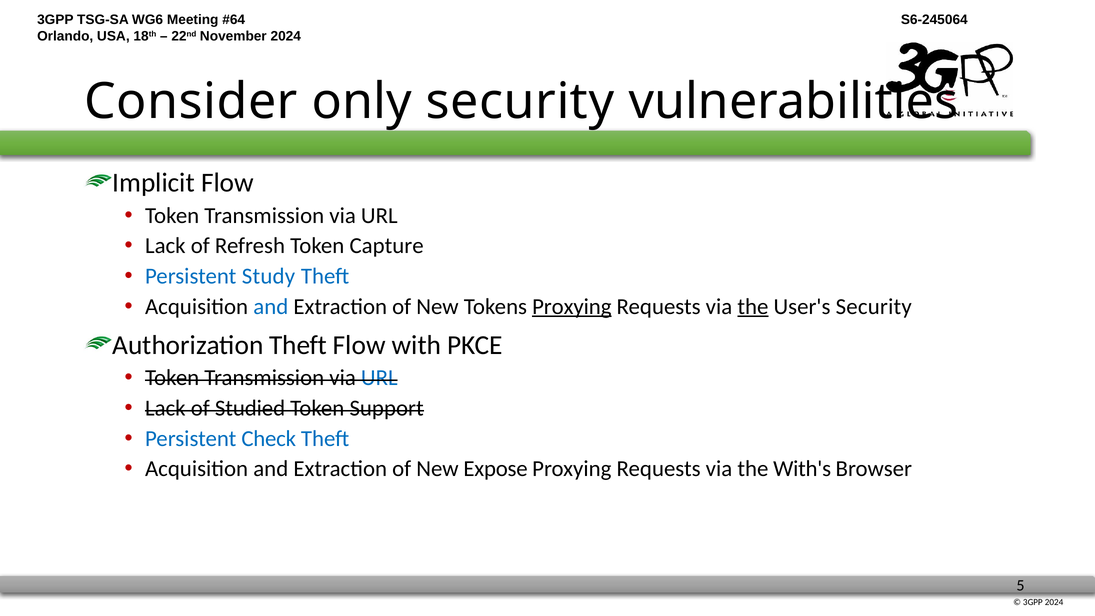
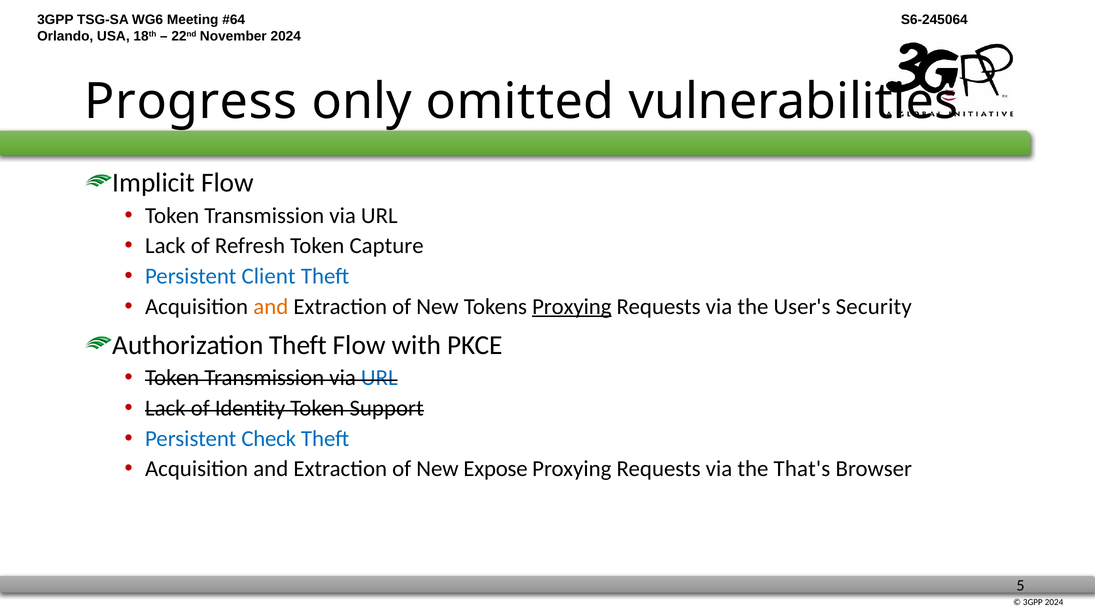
Consider: Consider -> Progress (191, 102)
only security: security -> omitted (520, 102)
Study: Study -> Client (269, 276)
and colour: blue -> orange (271, 306)
the underline: present -> none (753, 306)
Studied: Studied -> Identity (250, 408)
With's: With's -> That's (802, 469)
